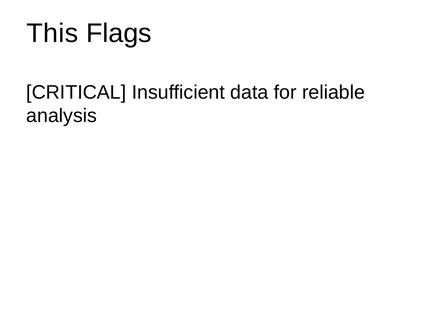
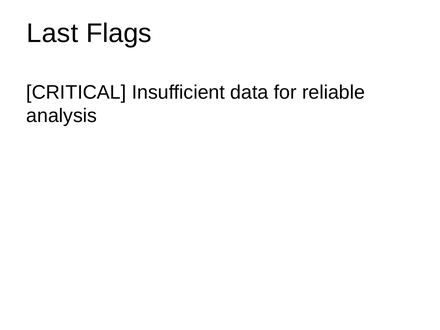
This: This -> Last (52, 33)
